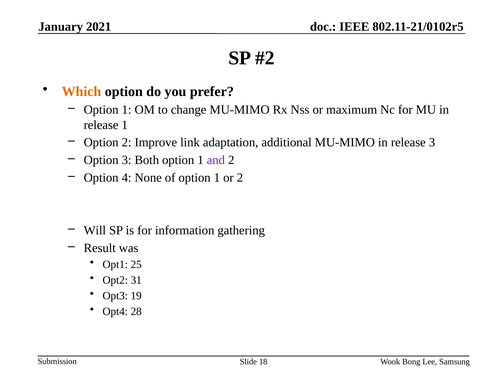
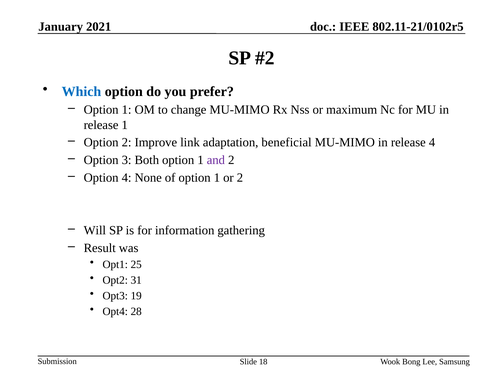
Which colour: orange -> blue (81, 92)
additional: additional -> beneficial (287, 143)
release 3: 3 -> 4 (432, 143)
